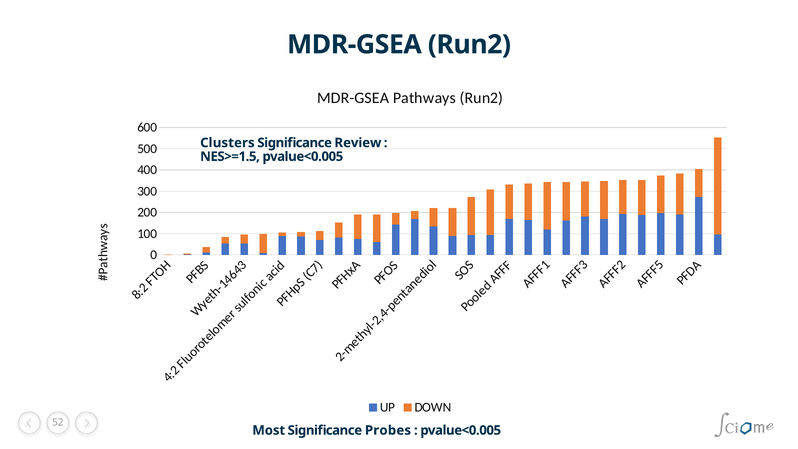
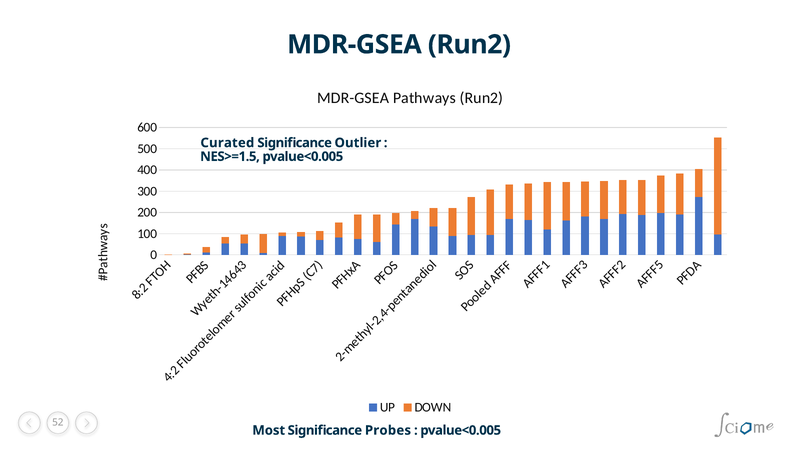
Clusters: Clusters -> Curated (227, 143)
Review: Review -> Outlier (358, 143)
